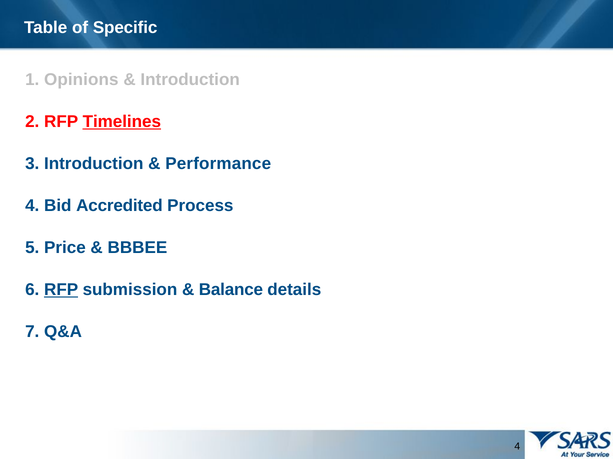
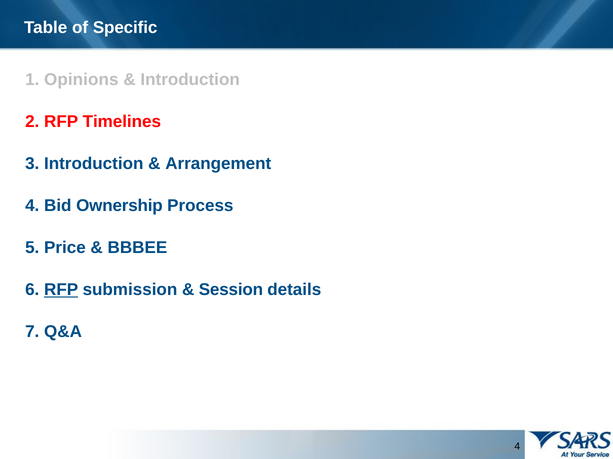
Timelines underline: present -> none (122, 122)
Performance: Performance -> Arrangement (218, 164)
Accredited: Accredited -> Ownership (119, 206)
Balance: Balance -> Session (231, 290)
